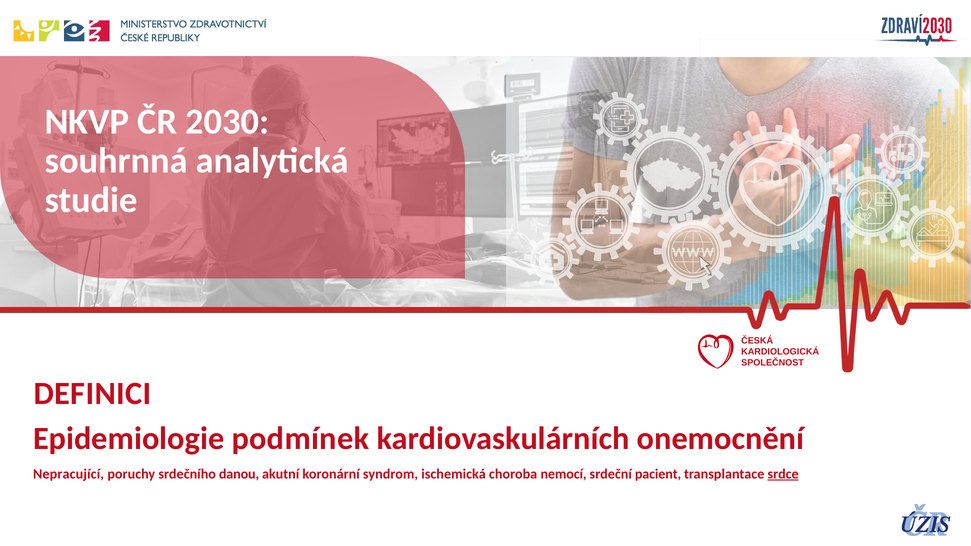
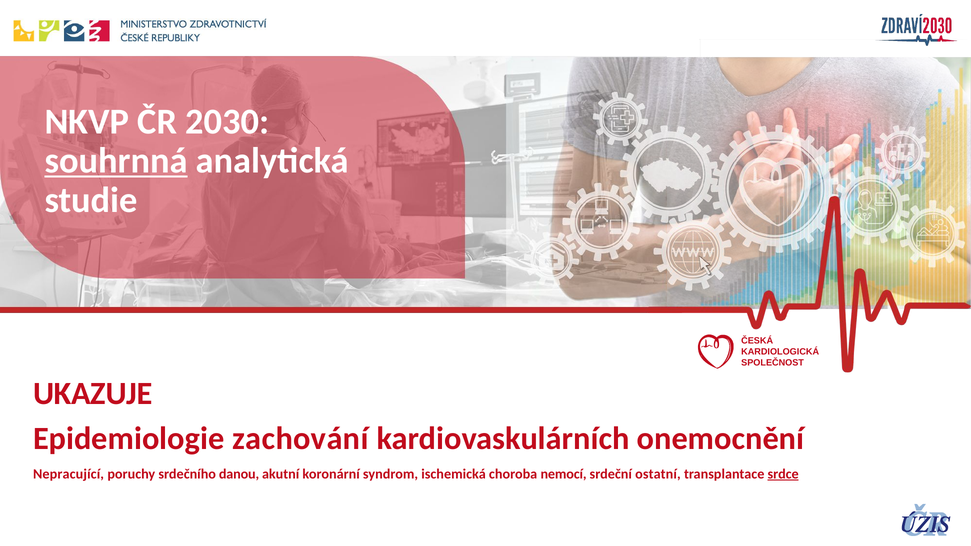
souhrnná underline: none -> present (116, 161)
DEFINICI: DEFINICI -> UKAZUJE (93, 394)
podmínek: podmínek -> zachování (300, 439)
pacient: pacient -> ostatní (658, 474)
